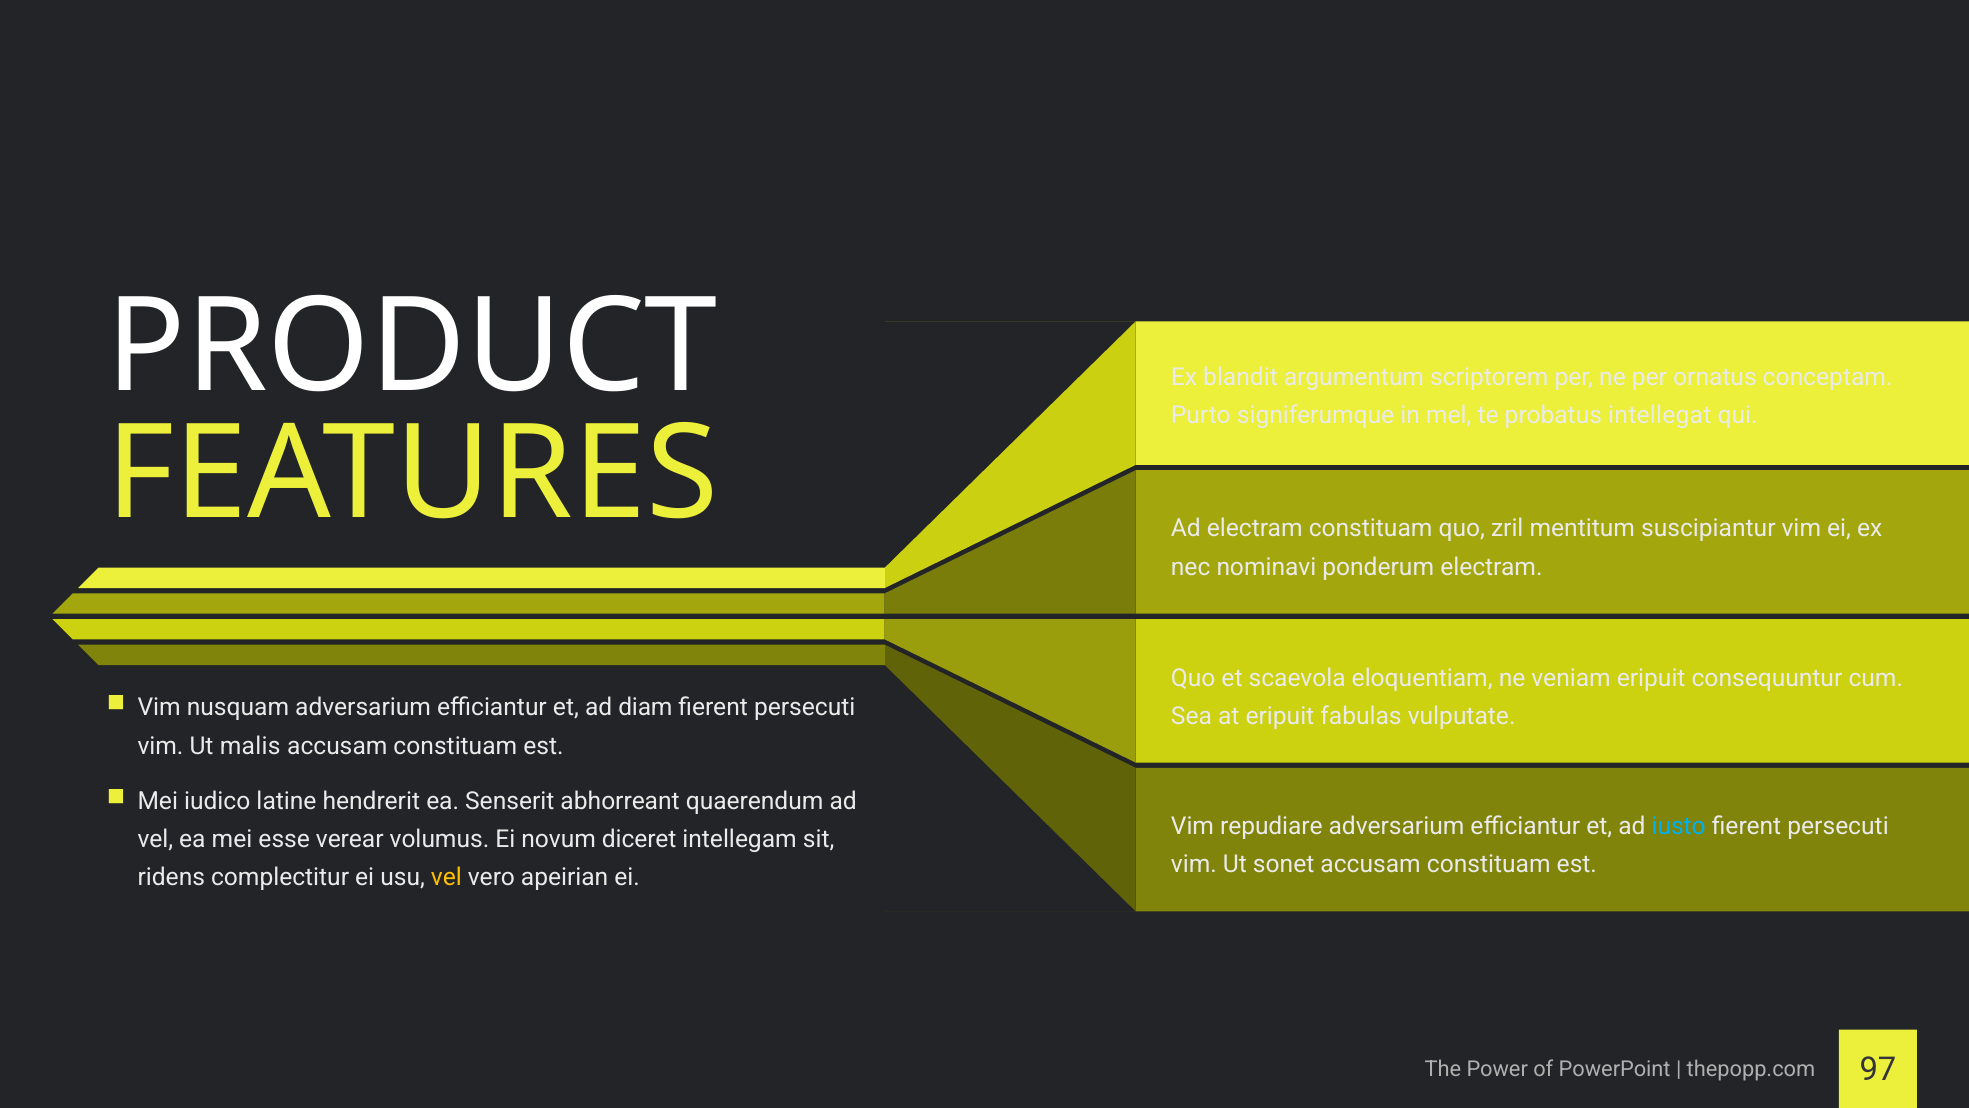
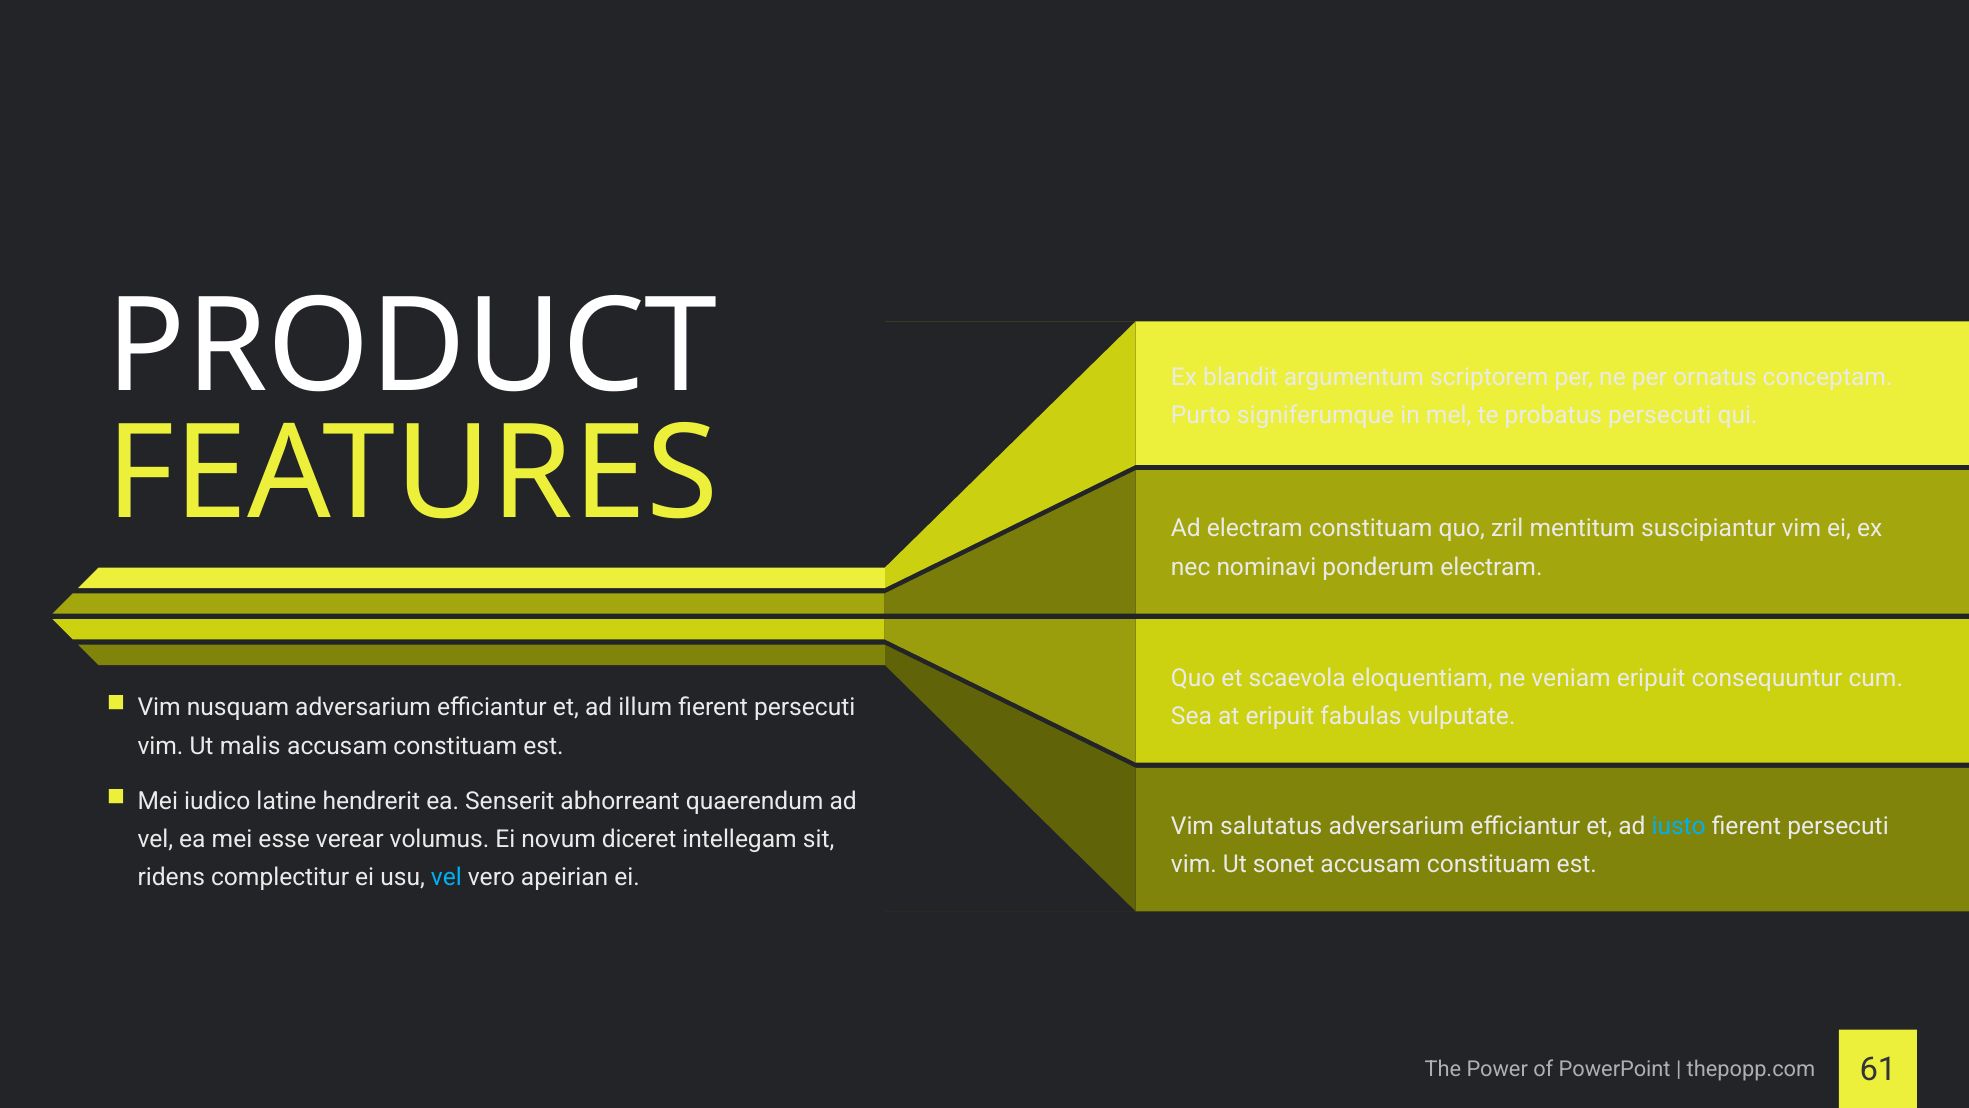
probatus intellegat: intellegat -> persecuti (1660, 415)
diam: diam -> illum (645, 707)
repudiare: repudiare -> salutatus (1271, 826)
vel colour: yellow -> light blue (446, 877)
97: 97 -> 61 (1878, 1069)
